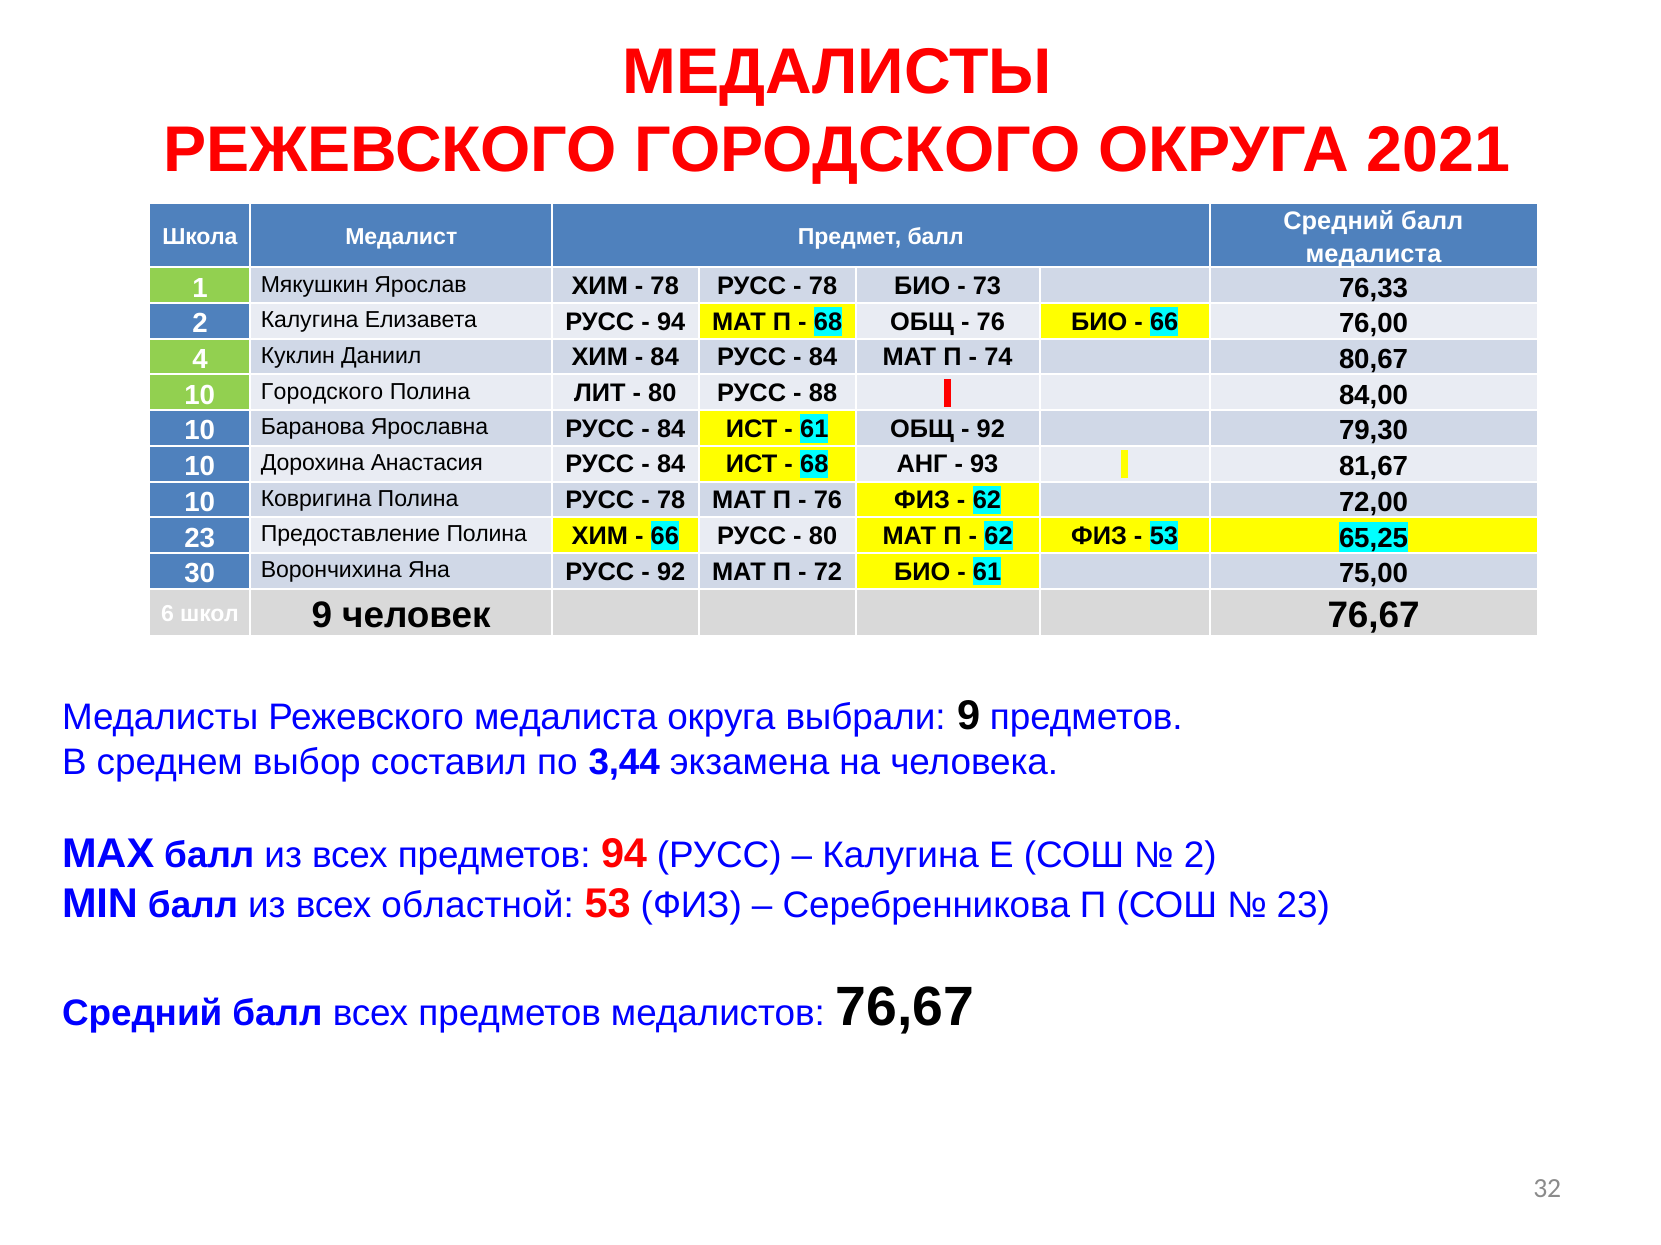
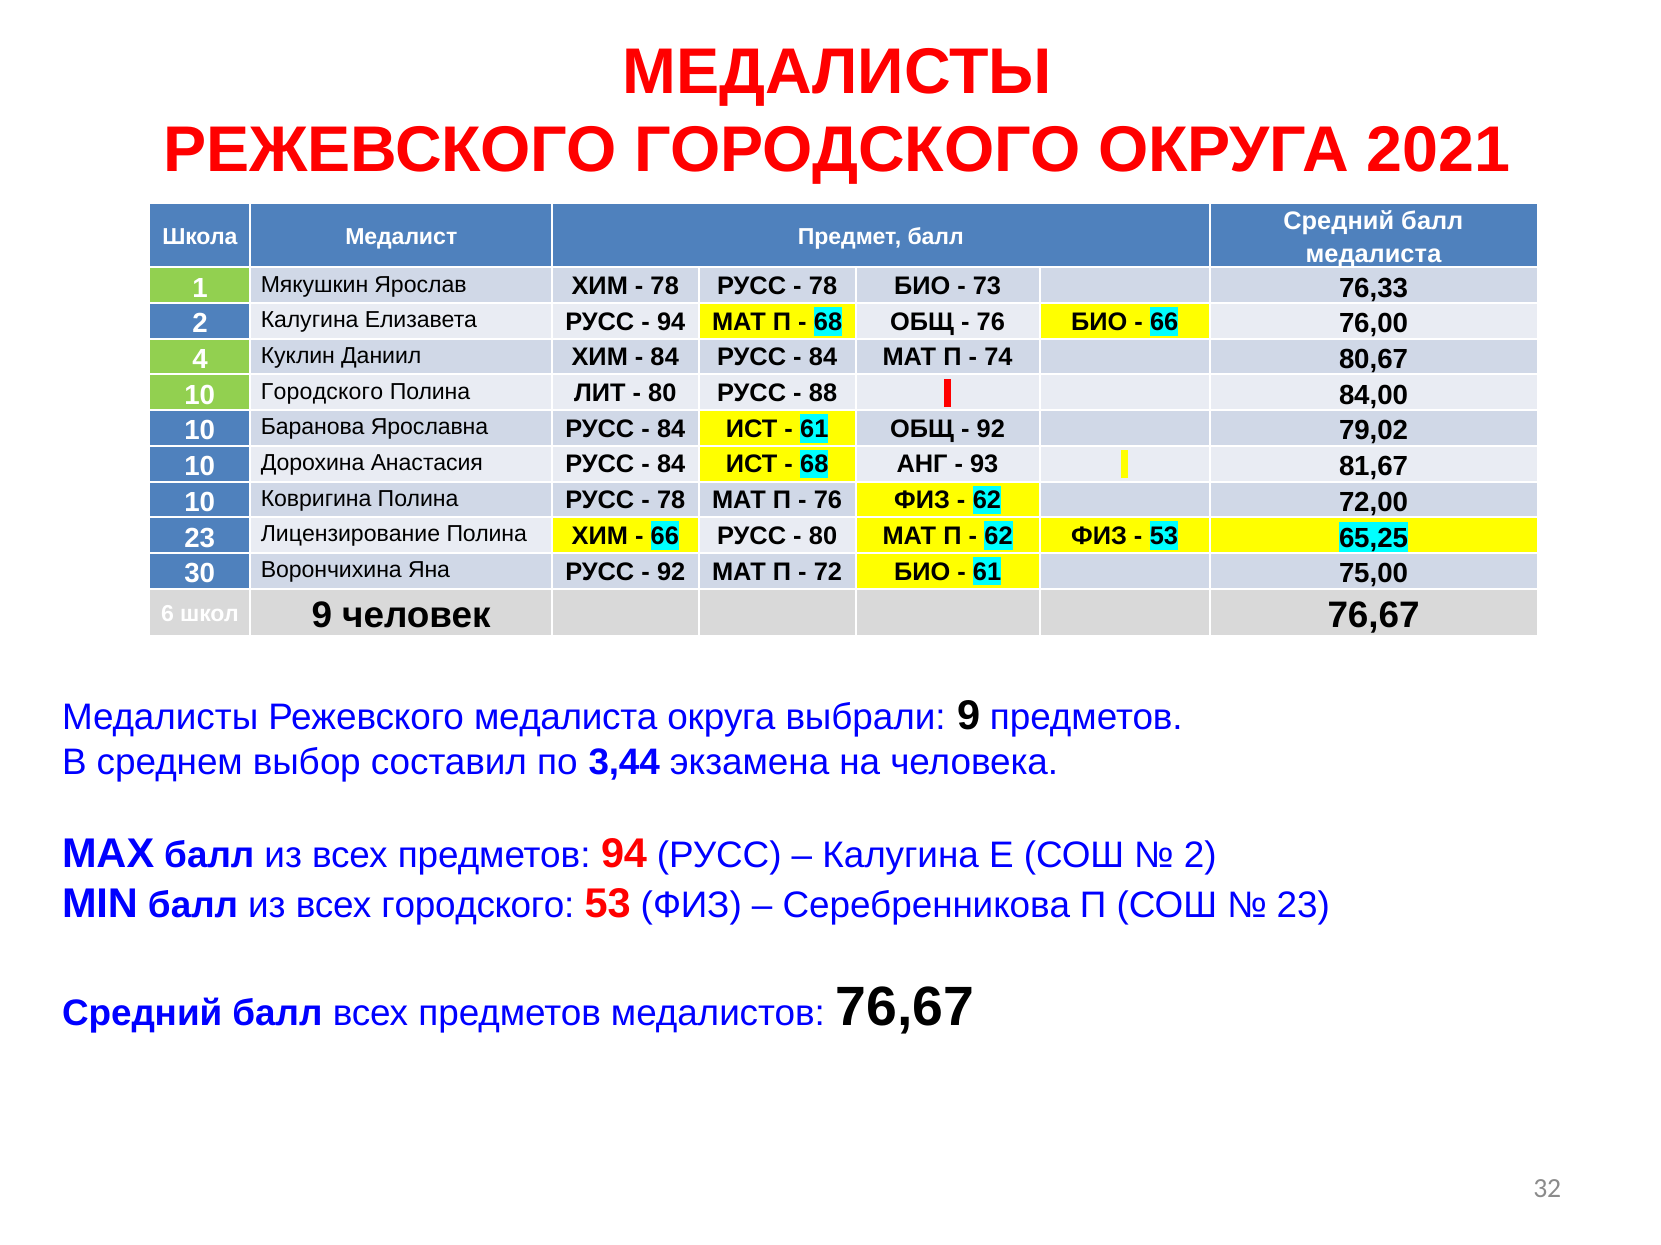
79,30: 79,30 -> 79,02 (1374, 431)
Предоставление: Предоставление -> Лицензирование (350, 535)
всех областной: областной -> городского (478, 906)
